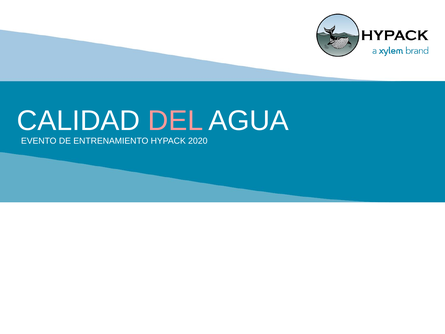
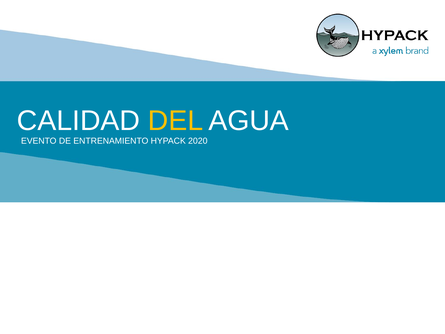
DEL colour: pink -> yellow (176, 121)
